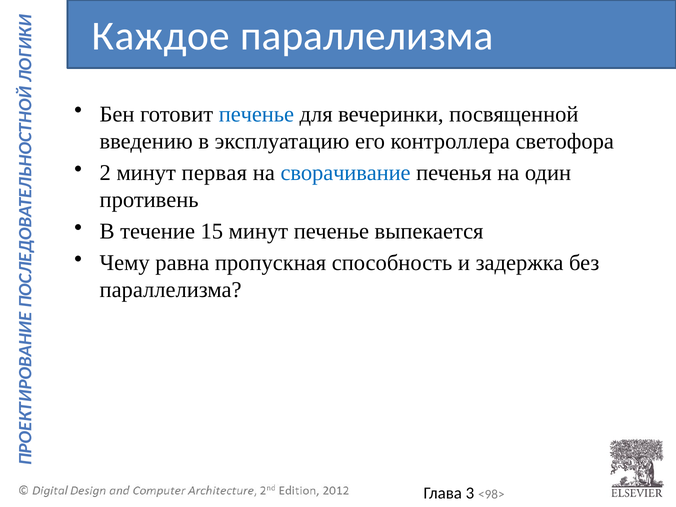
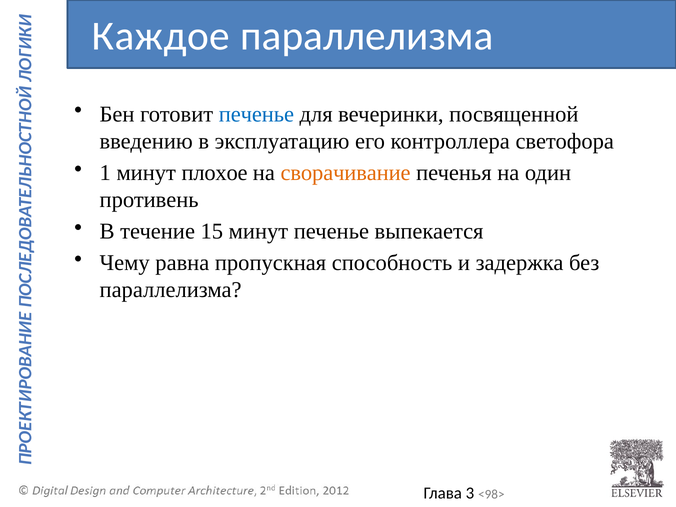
2: 2 -> 1 (105, 173)
первая: первая -> плохое (215, 173)
сворачивание colour: blue -> orange (346, 173)
